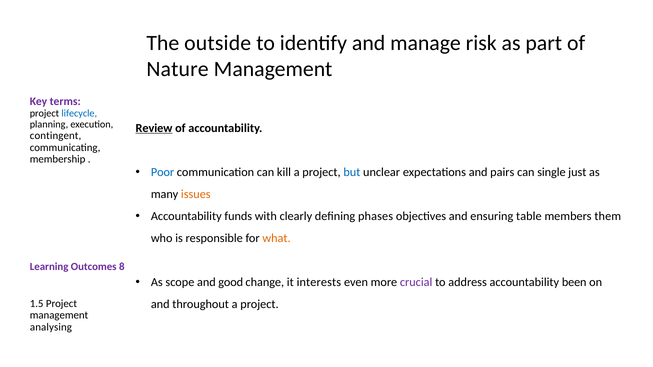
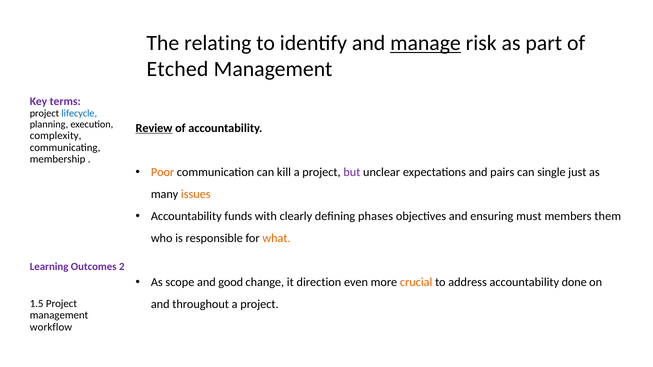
outside: outside -> relating (218, 43)
manage underline: none -> present (425, 43)
Nature: Nature -> Etched (178, 69)
contingent: contingent -> complexity (56, 136)
Poor colour: blue -> orange (163, 172)
but colour: blue -> purple (352, 172)
table: table -> must (529, 216)
8: 8 -> 2 (122, 267)
interests: interests -> direction (319, 282)
crucial colour: purple -> orange (416, 282)
been: been -> done (574, 282)
analysing: analysing -> workflow (51, 327)
